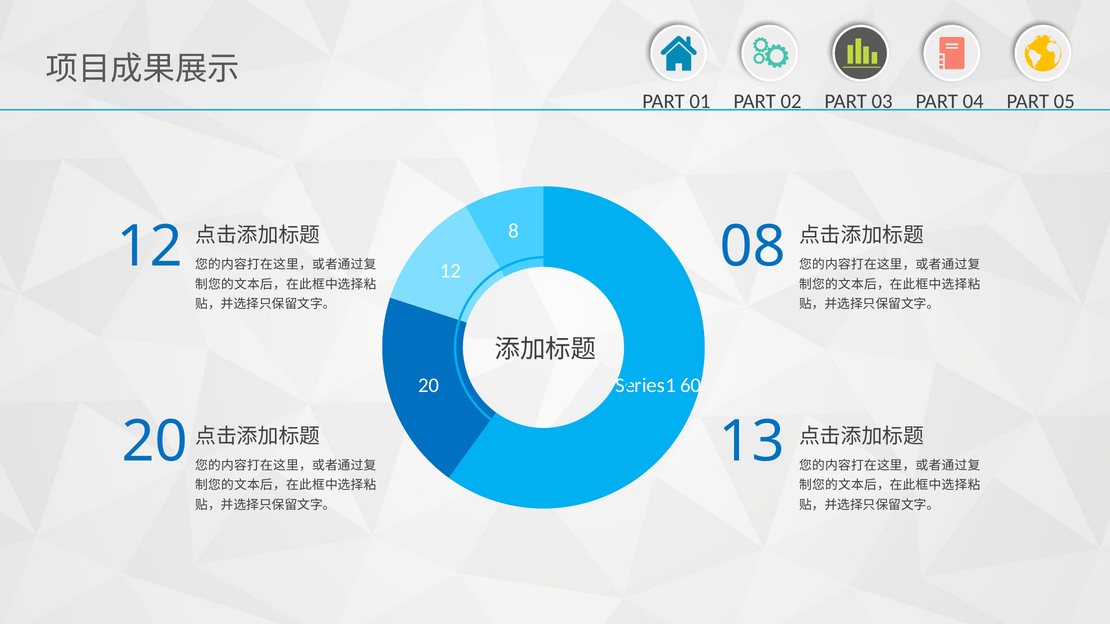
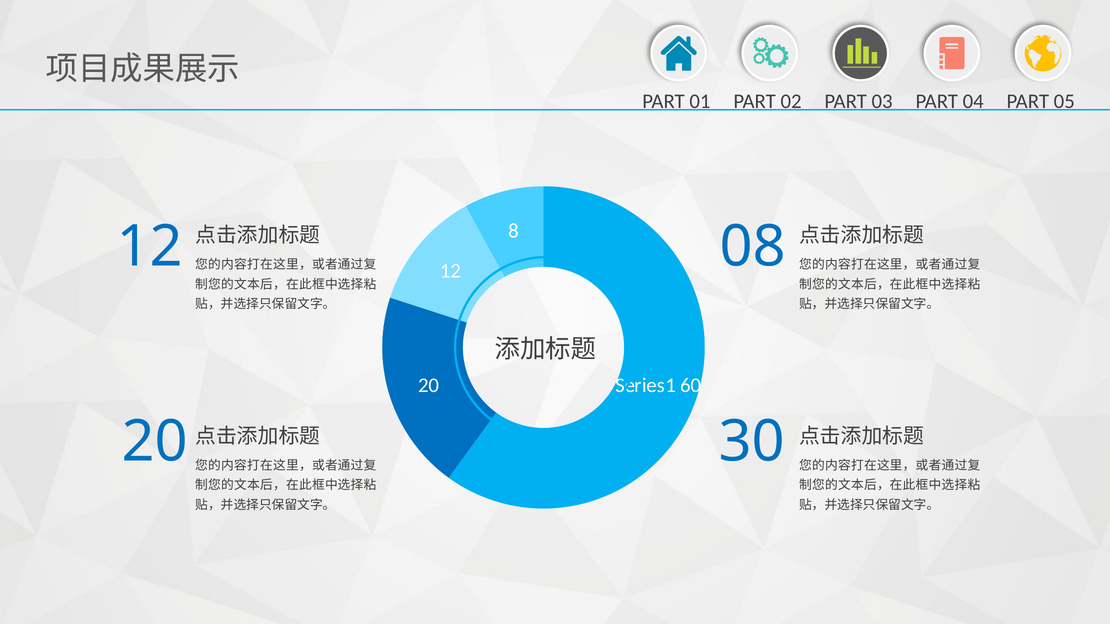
13: 13 -> 30 (752, 442)
